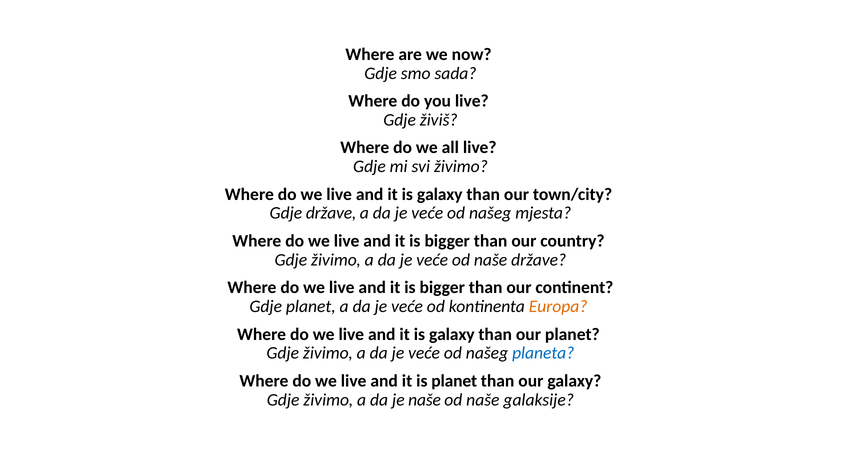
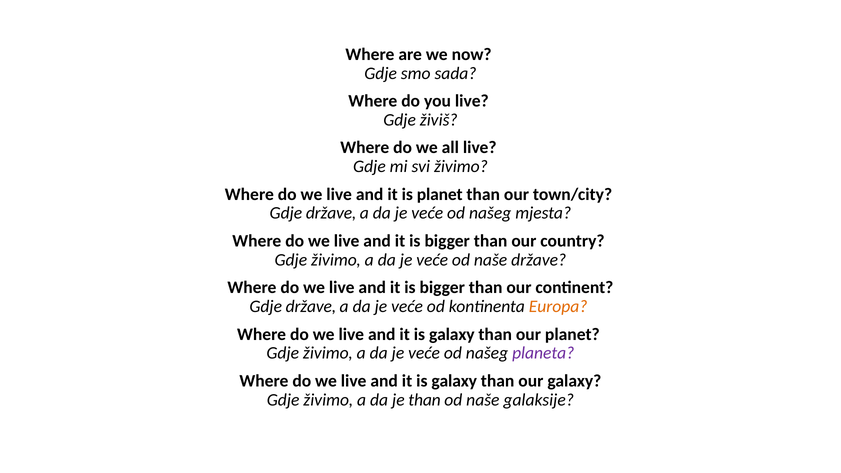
galaxy: galaxy -> planet (440, 194)
planet: planet -> države (311, 307)
planeta colour: blue -> purple (543, 353)
planet: planet -> galaxy (454, 381)
je naše: naše -> than (425, 400)
